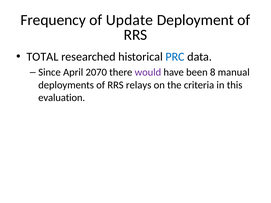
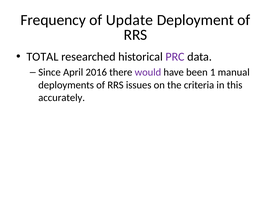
PRC colour: blue -> purple (175, 57)
2070: 2070 -> 2016 (96, 72)
8: 8 -> 1 (213, 72)
relays: relays -> issues (139, 85)
evaluation: evaluation -> accurately (62, 98)
